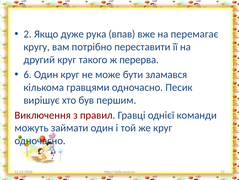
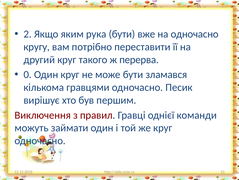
дуже: дуже -> яким (72, 34)
рука впав: впав -> бути (122, 34)
на перемагає: перемагає -> одночасно (195, 34)
6: 6 -> 0 (28, 74)
